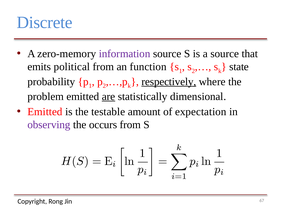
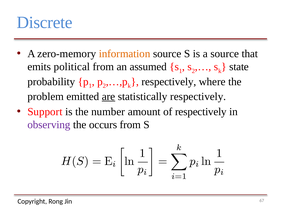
information colour: purple -> orange (125, 54)
function: function -> assumed (148, 67)
respectively underline: present -> none (169, 82)
statistically dimensional: dimensional -> respectively (198, 97)
Emitted: Emitted -> Support (45, 112)
testable: testable -> number (108, 112)
of expectation: expectation -> respectively (201, 112)
